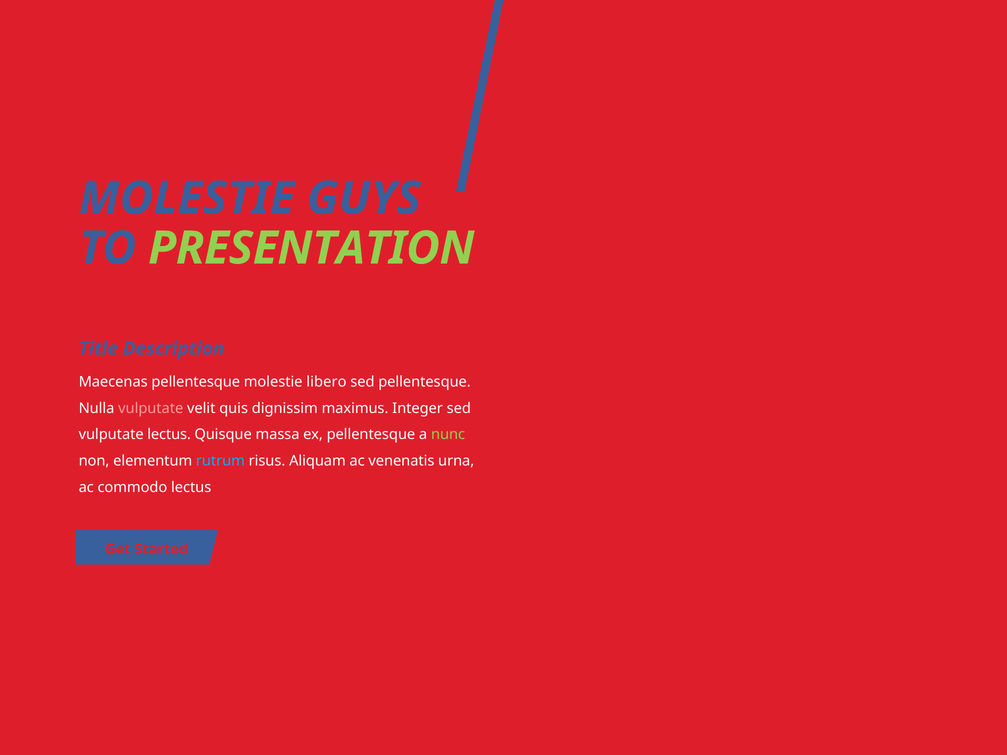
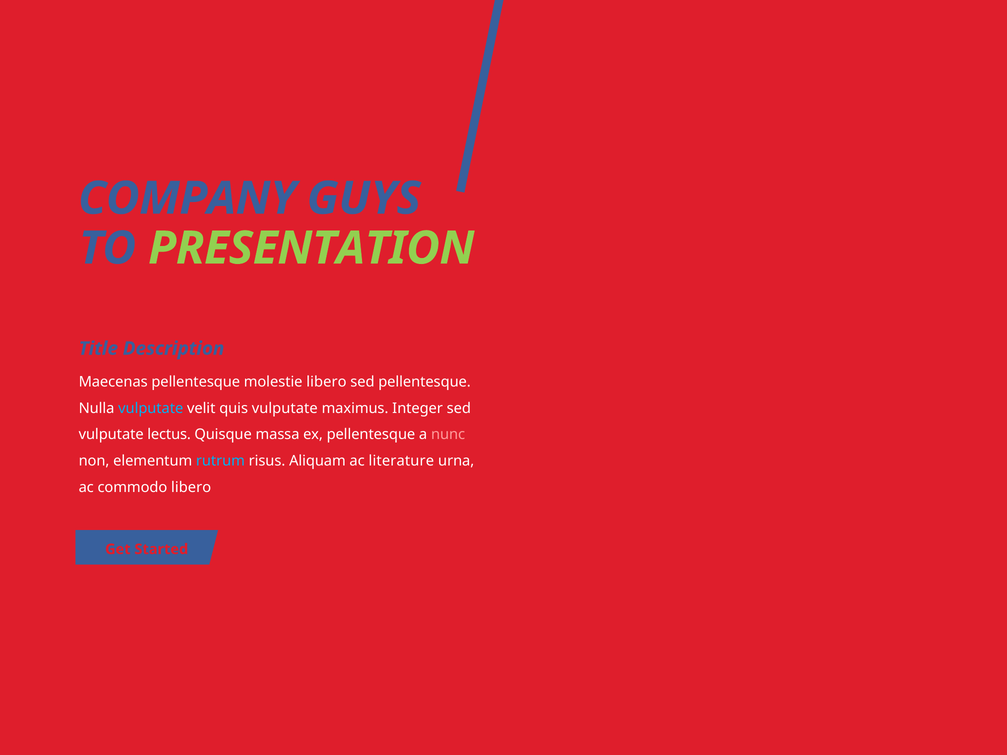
MOLESTIE: MOLESTIE -> COMPANY (187, 199)
vulputate colour: pink -> light blue (151, 408)
quis dignissim: dignissim -> vulputate (285, 408)
nunc colour: light green -> pink (448, 435)
venenatis: venenatis -> literature (401, 461)
commodo lectus: lectus -> libero (191, 488)
